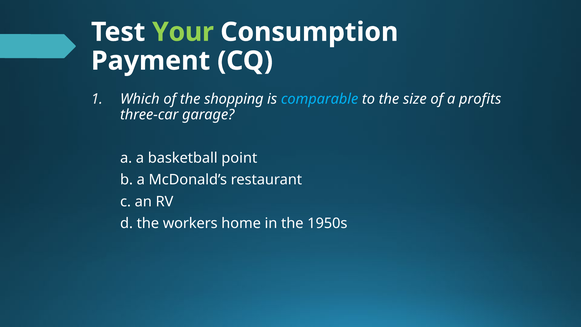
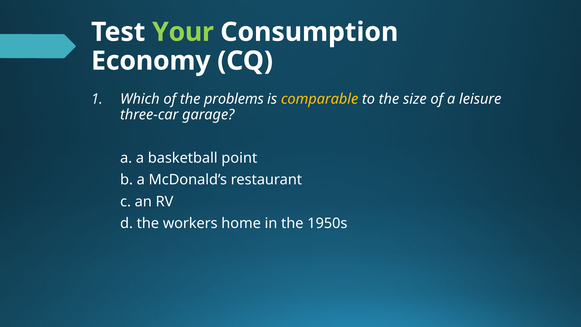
Payment: Payment -> Economy (151, 61)
shopping: shopping -> problems (234, 99)
comparable colour: light blue -> yellow (320, 99)
profits: profits -> leisure (480, 99)
